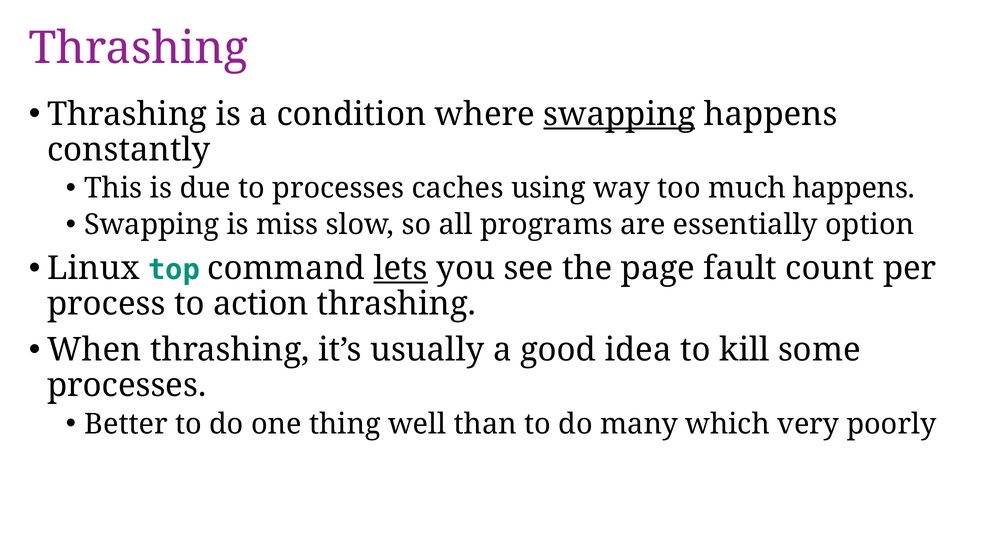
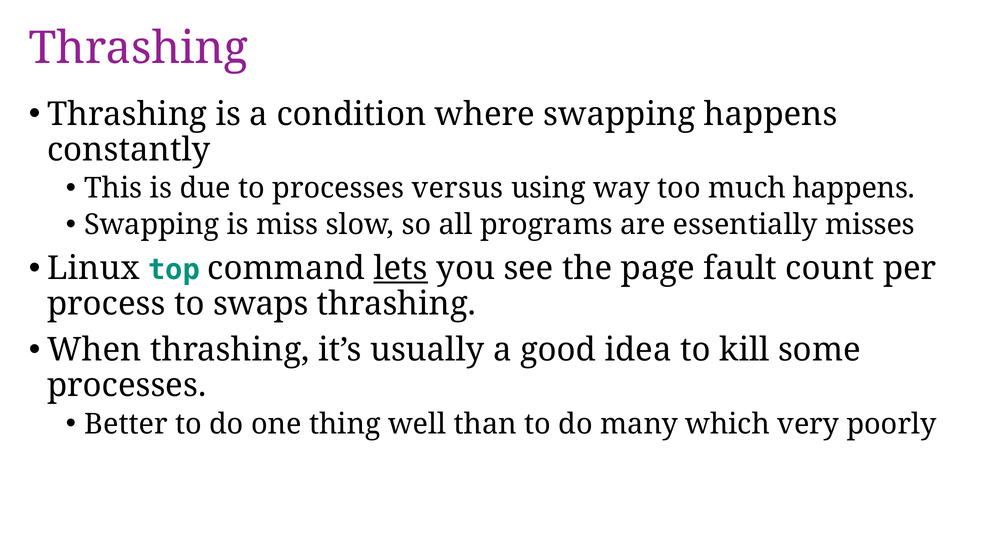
swapping underline: present -> none (619, 114)
caches: caches -> versus (457, 188)
option: option -> misses (870, 225)
action: action -> swaps (261, 304)
